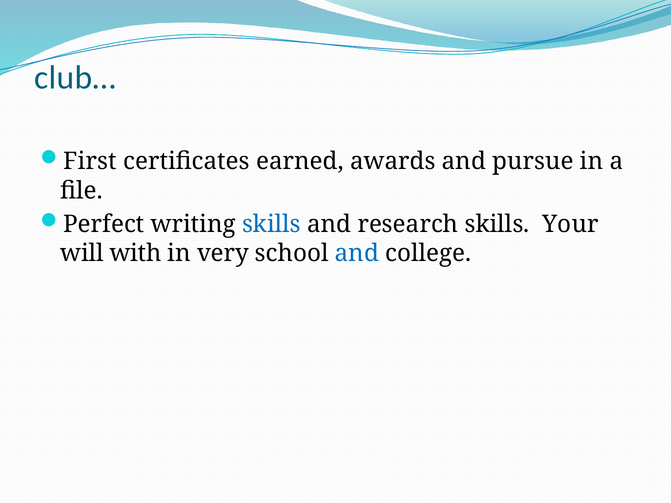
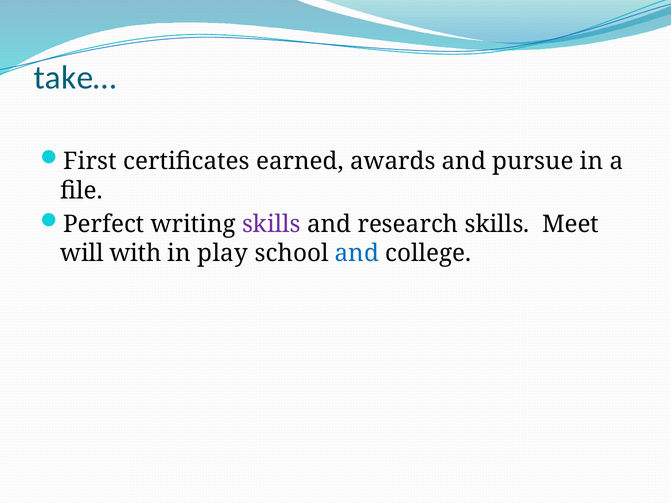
club…: club… -> take… (75, 77)
skills colour: blue -> purple (271, 225)
Your: Your -> Meet (571, 225)
very: very -> play (223, 254)
